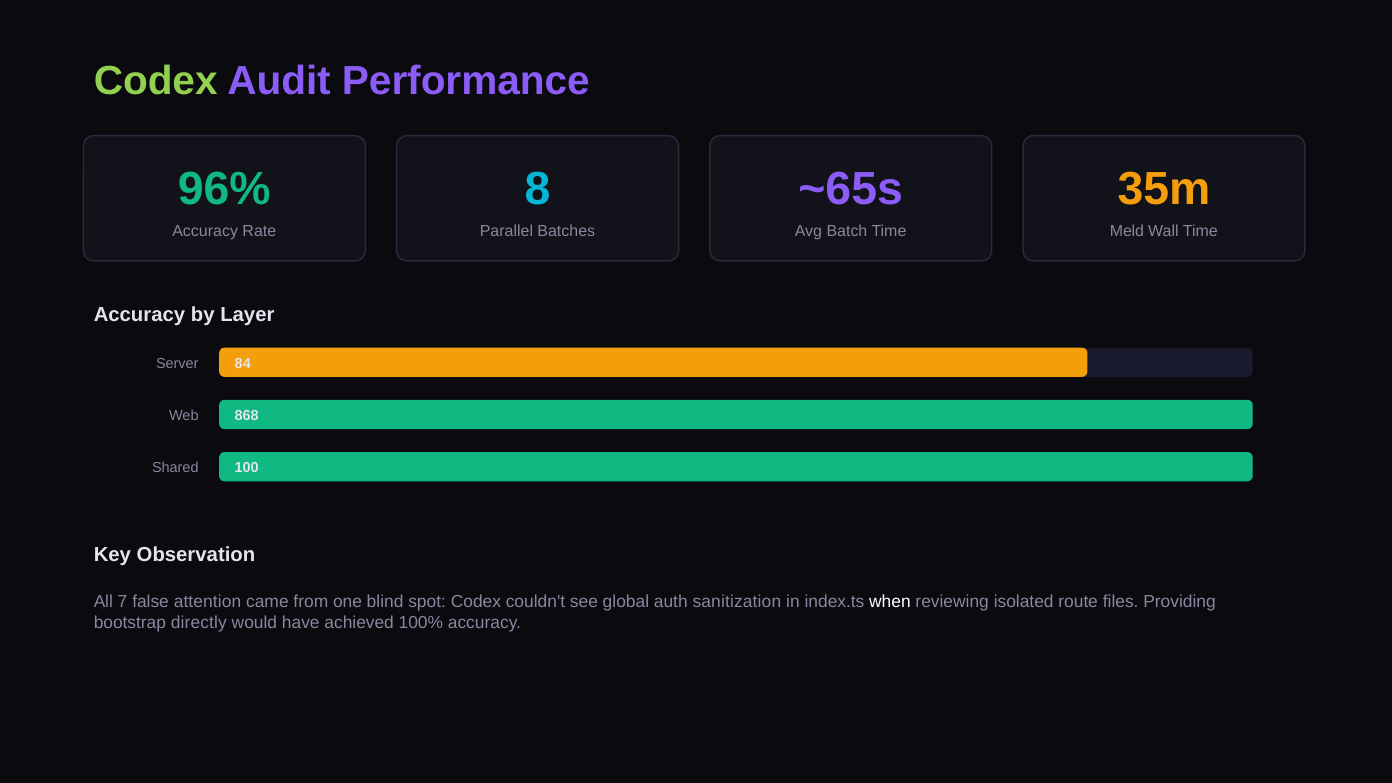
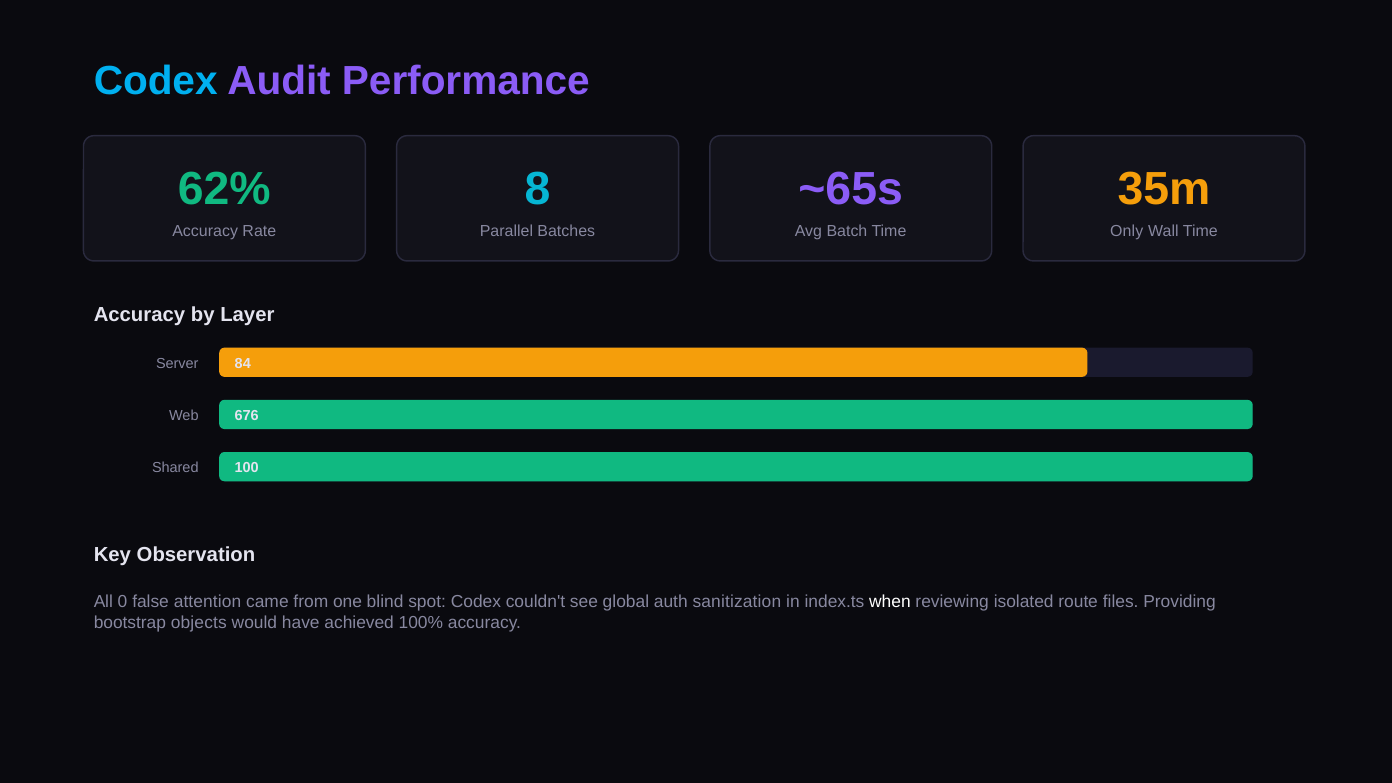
Codex colour: light green -> light blue (156, 81)
96%: 96% -> 62% (224, 189)
Meld: Meld -> Only (1127, 231)
868: 868 -> 676 (247, 416)
7: 7 -> 0 (123, 601)
directly: directly -> objects (199, 622)
